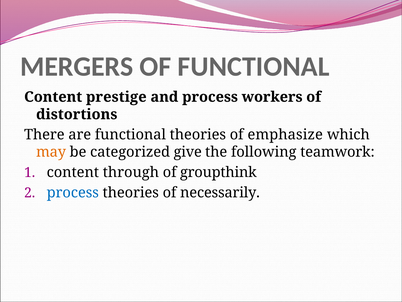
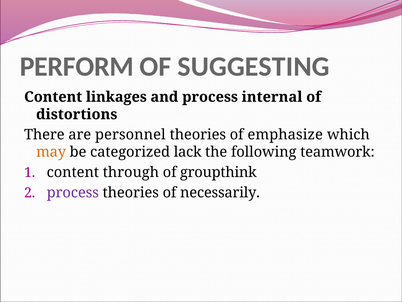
MERGERS: MERGERS -> PERFORM (77, 66)
OF FUNCTIONAL: FUNCTIONAL -> SUGGESTING (254, 66)
prestige: prestige -> linkages (116, 97)
workers: workers -> internal (272, 97)
are functional: functional -> personnel (130, 135)
give: give -> lack (188, 152)
process colour: blue -> purple (73, 193)
